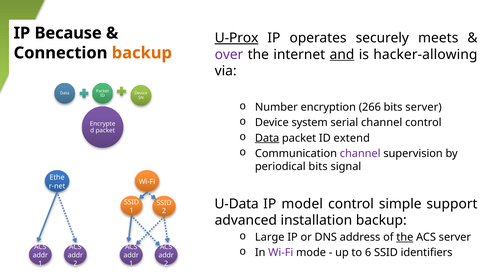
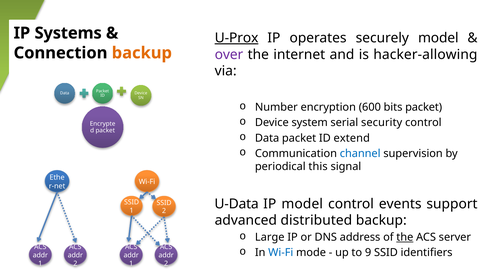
Because: Because -> Systems (68, 33)
securely meets: meets -> model (438, 38)
and underline: present -> none (342, 54)
266: 266 -> 600 (370, 107)
bits server: server -> packet (424, 107)
serial channel: channel -> security (382, 122)
Data underline: present -> none (267, 138)
channel colour: purple -> blue (360, 153)
periodical bits: bits -> this (318, 166)
simple: simple -> events (400, 203)
installation: installation -> distributed (316, 220)
Wi-Fi colour: purple -> blue (281, 252)
6: 6 -> 9 (368, 252)
